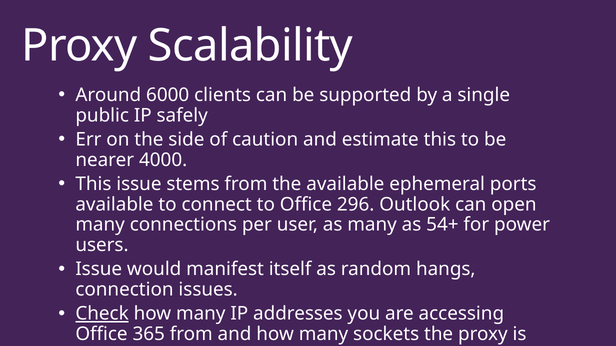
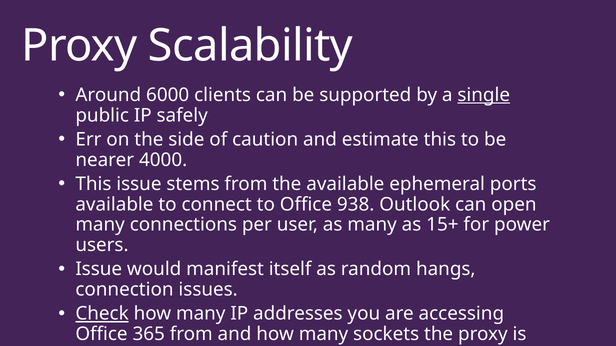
single underline: none -> present (484, 95)
296: 296 -> 938 (356, 205)
54+: 54+ -> 15+ (442, 225)
